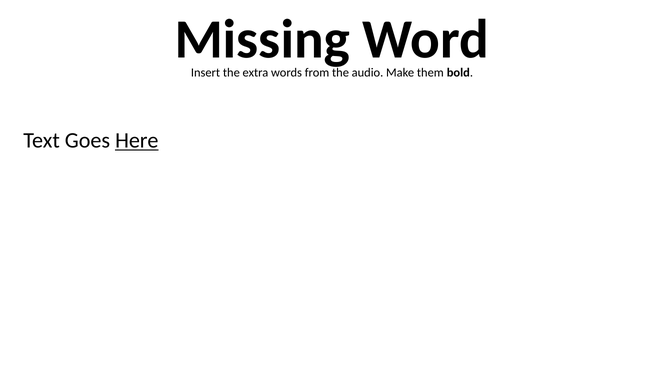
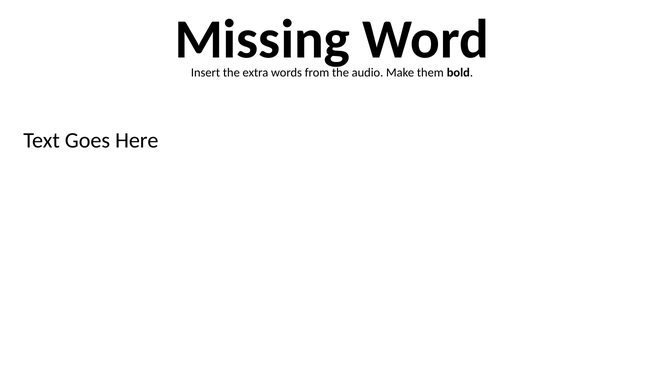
Here underline: present -> none (137, 141)
